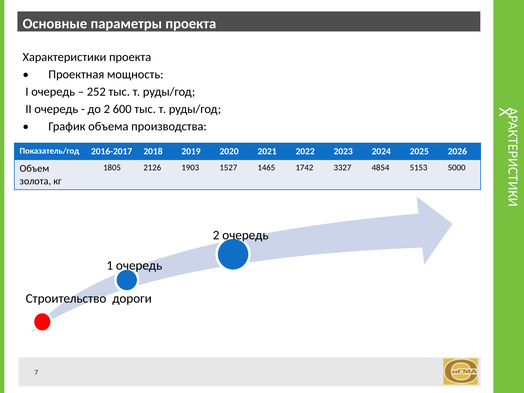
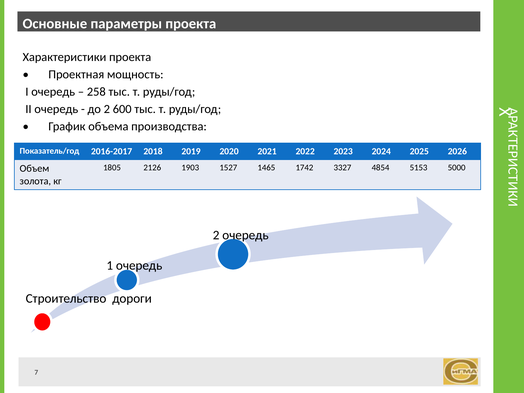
252: 252 -> 258 (96, 92)
